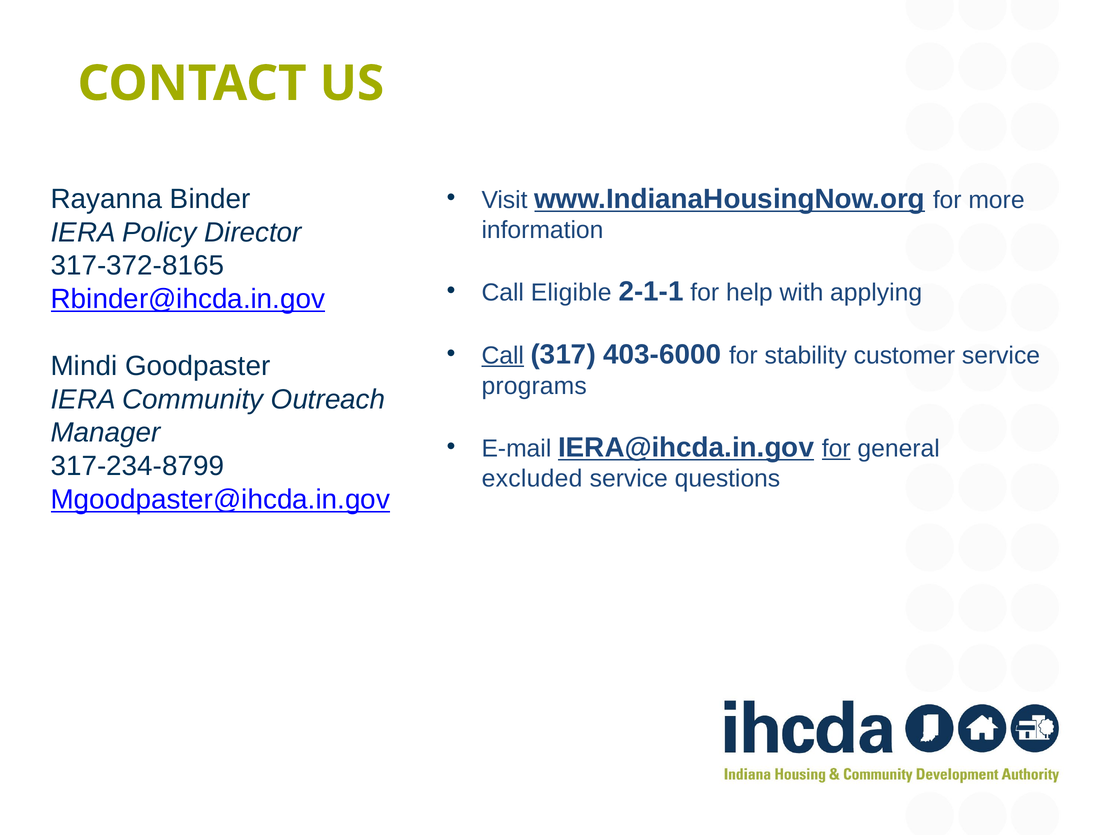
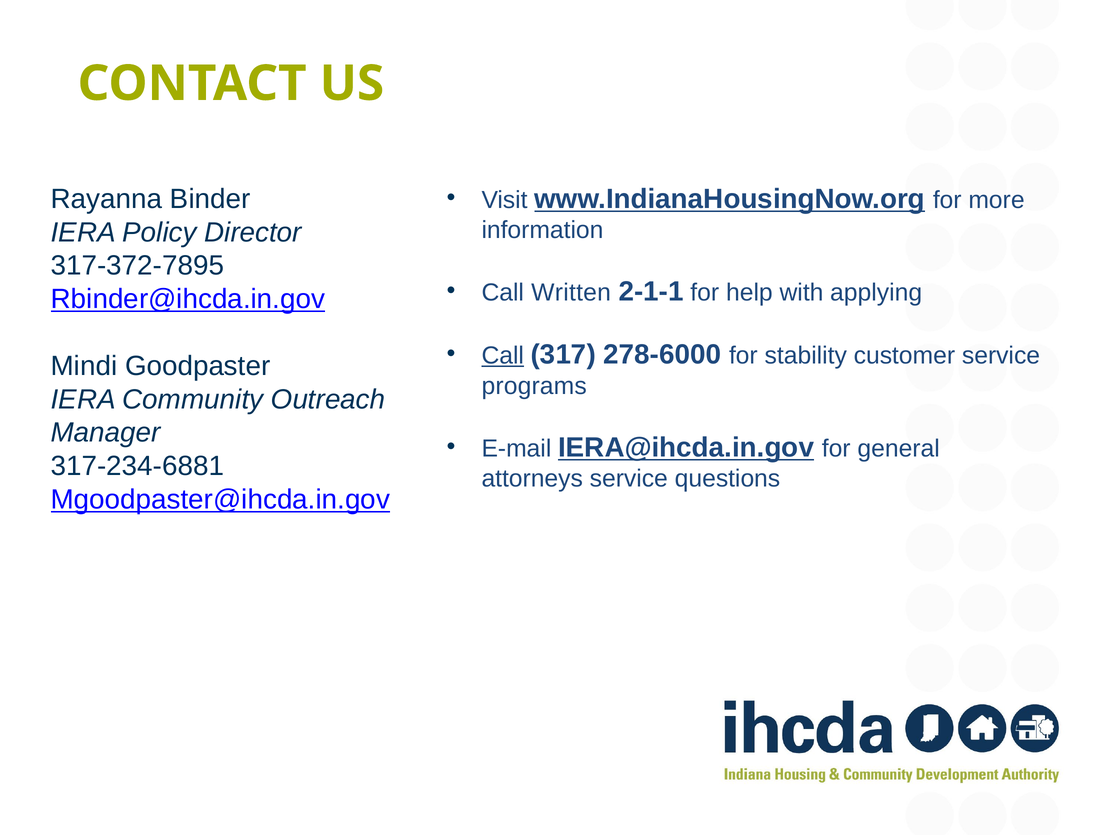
317-372-8165: 317-372-8165 -> 317-372-7895 (137, 266)
Eligible: Eligible -> Written (571, 293)
403-6000: 403-6000 -> 278-6000 (662, 355)
for underline: present -> none (836, 449)
317-234-8799: 317-234-8799 -> 317-234-6881 (137, 466)
excluded: excluded -> attorneys (532, 479)
